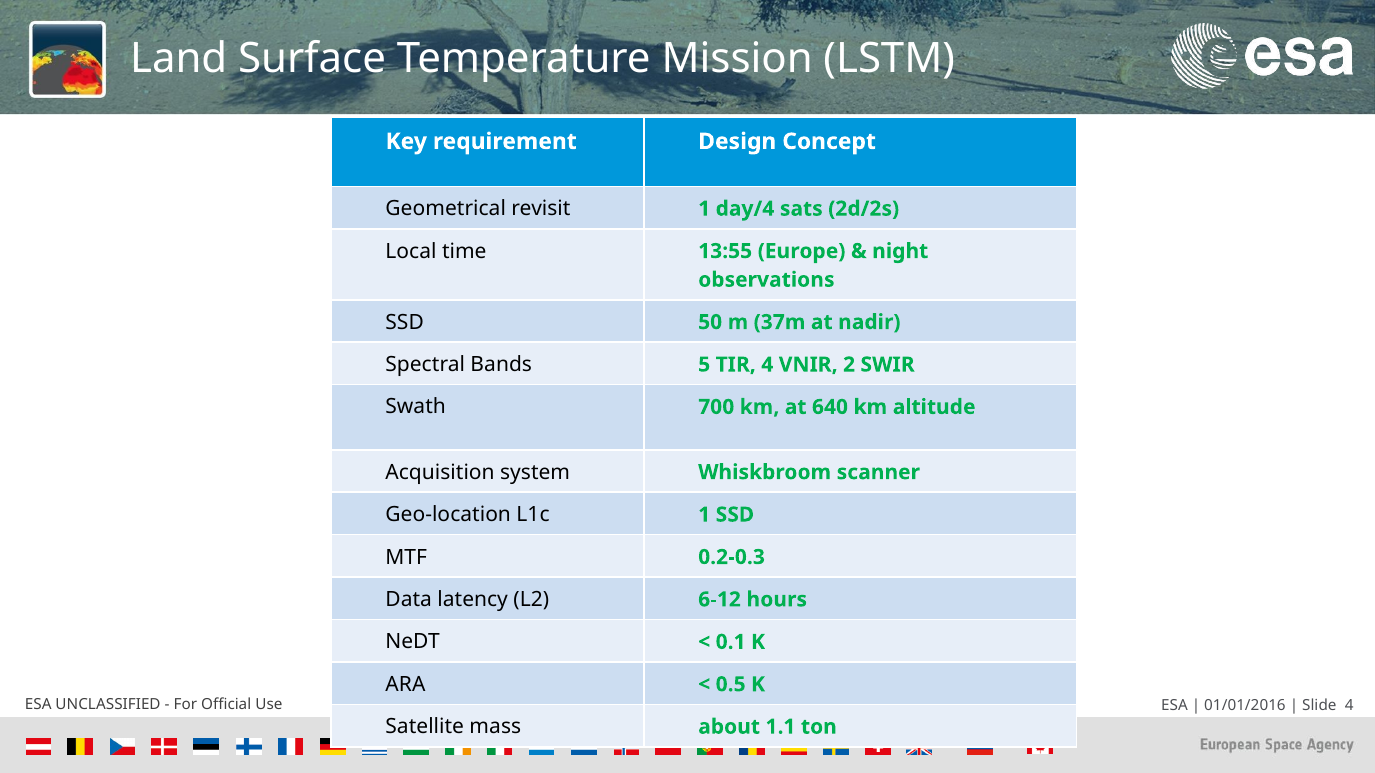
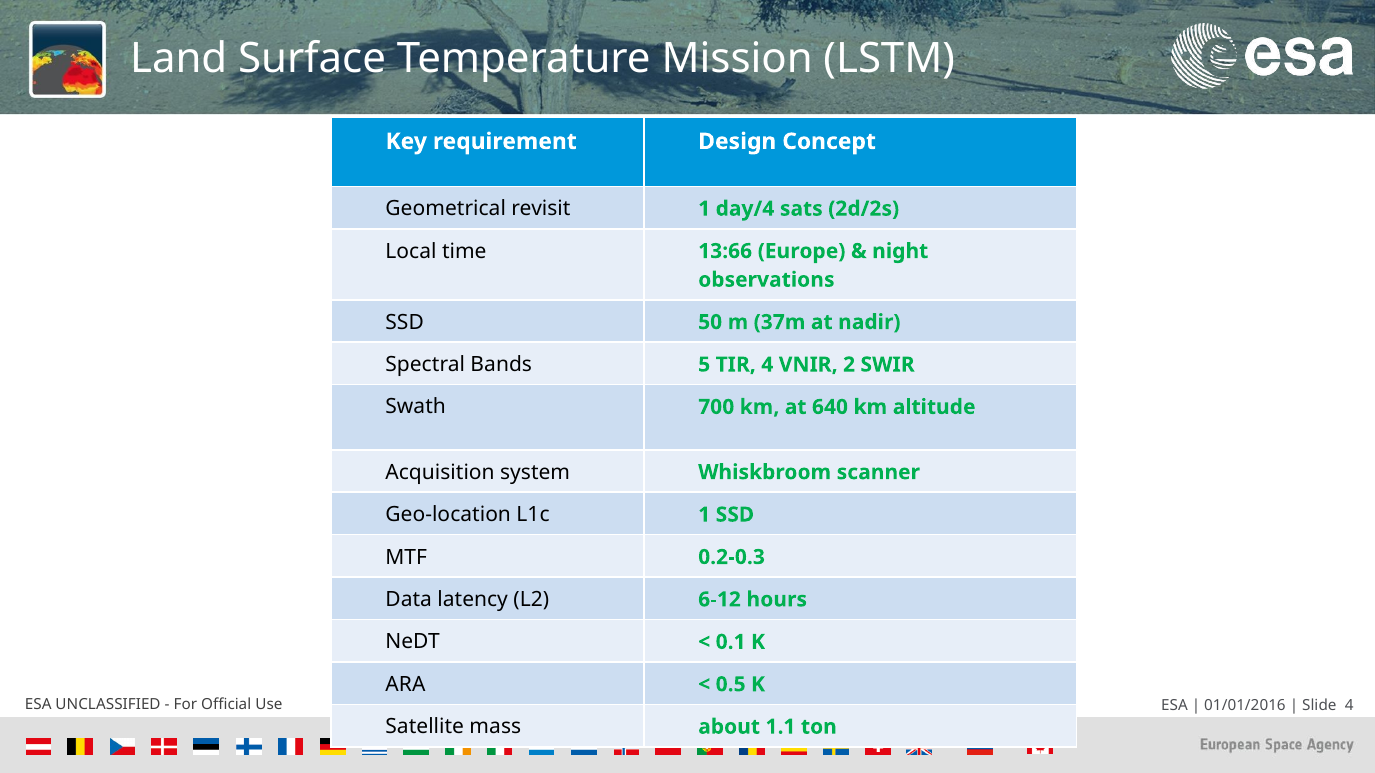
13:55: 13:55 -> 13:66 (725, 251)
